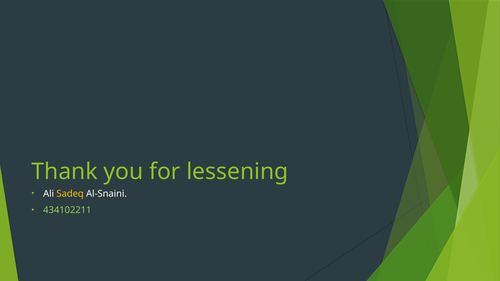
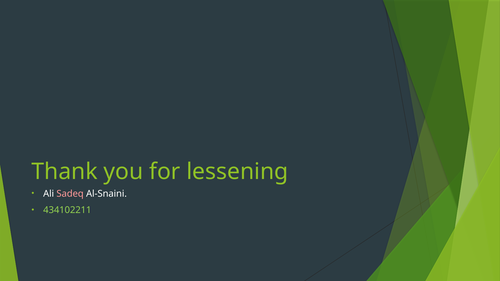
Sadeq colour: yellow -> pink (70, 194)
